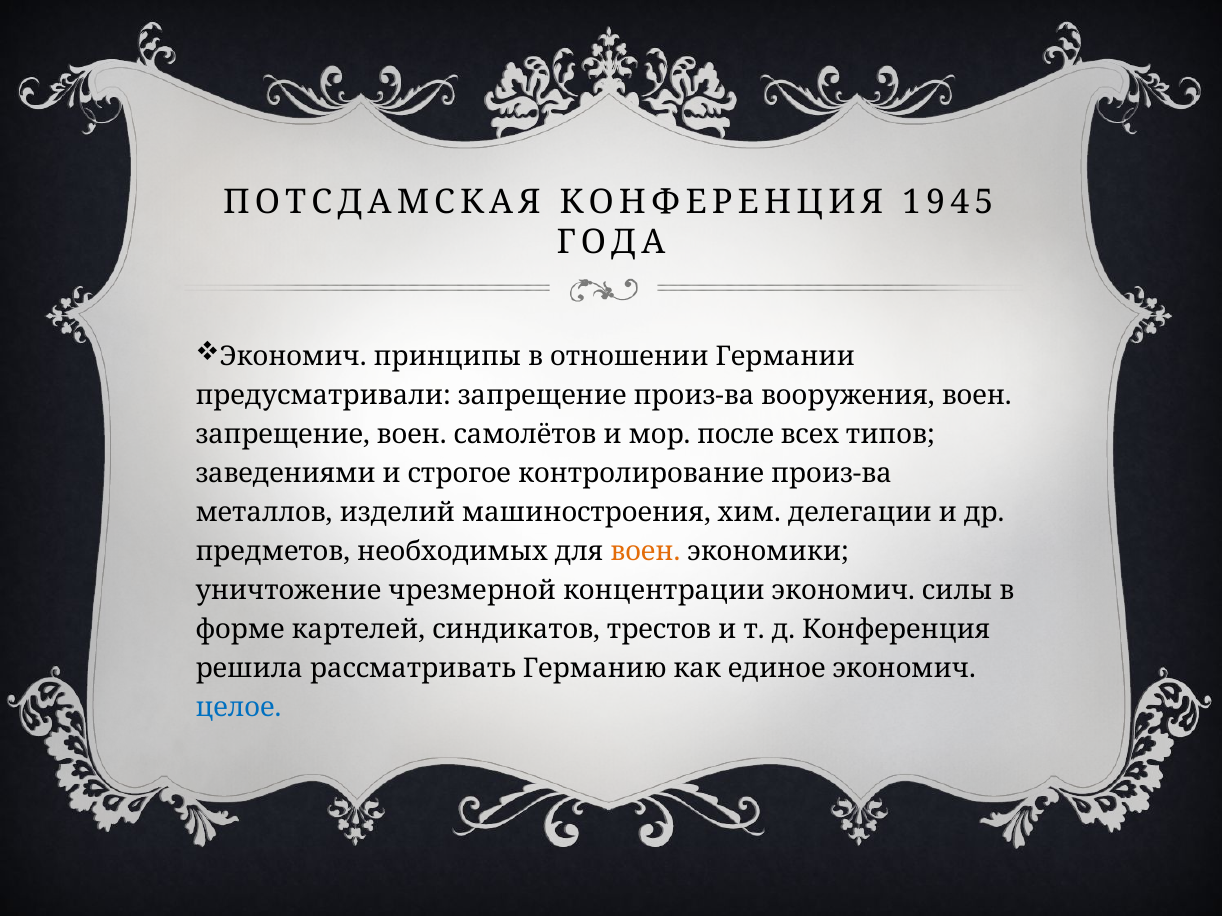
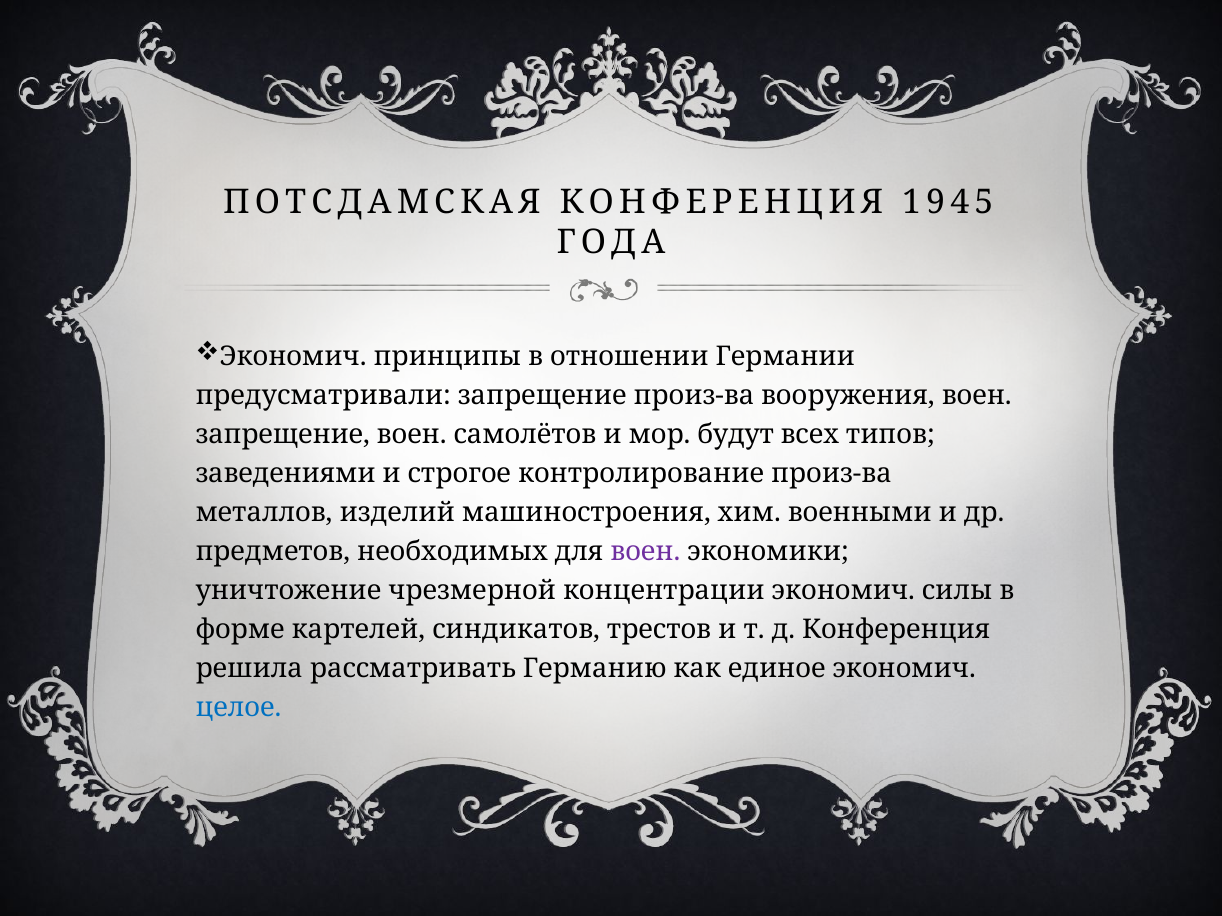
после: после -> будут (736, 435)
делегации: делегации -> военными (860, 513)
воен colour: orange -> purple (645, 552)
